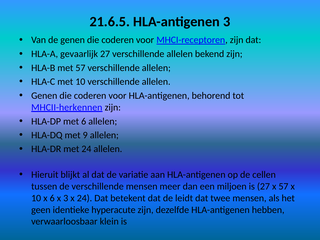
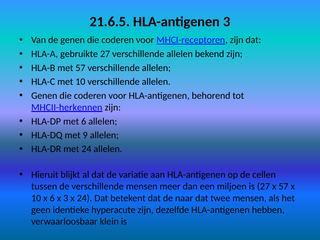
gevaarlijk: gevaarlijk -> gebruikte (79, 54)
leidt: leidt -> naar (184, 198)
